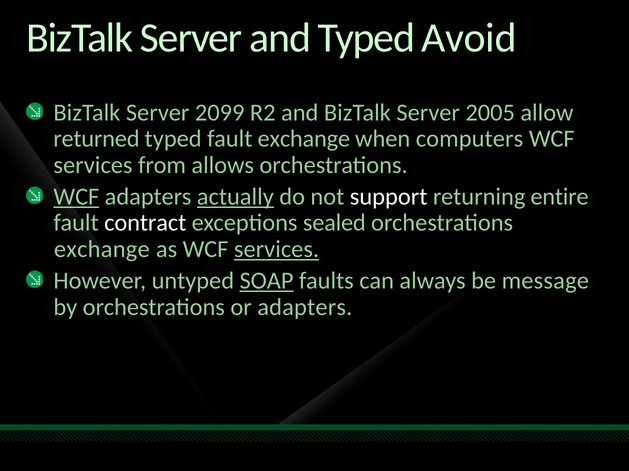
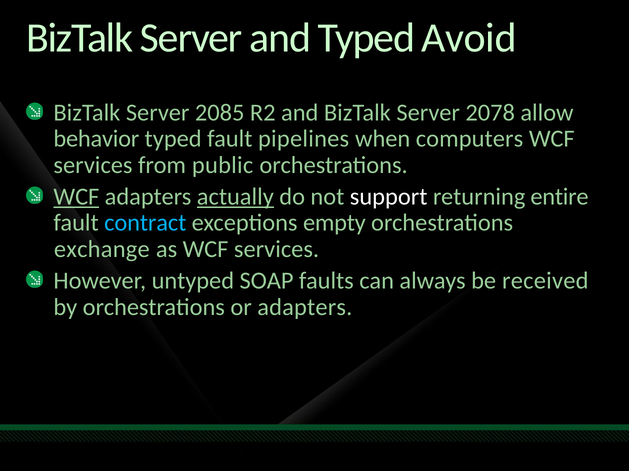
2099: 2099 -> 2085 (220, 113)
2005: 2005 -> 2078 (490, 113)
returned: returned -> behavior (96, 139)
fault exchange: exchange -> pipelines (304, 139)
allows: allows -> public (223, 166)
contract colour: white -> light blue (145, 223)
sealed: sealed -> empty (334, 223)
services underline: present -> none (277, 250)
SOAP underline: present -> none (267, 281)
message: message -> received (545, 281)
